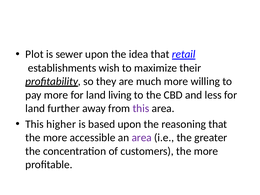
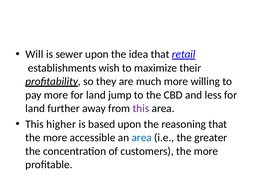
Plot: Plot -> Will (34, 54)
living: living -> jump (120, 95)
area colour: purple -> blue (142, 138)
